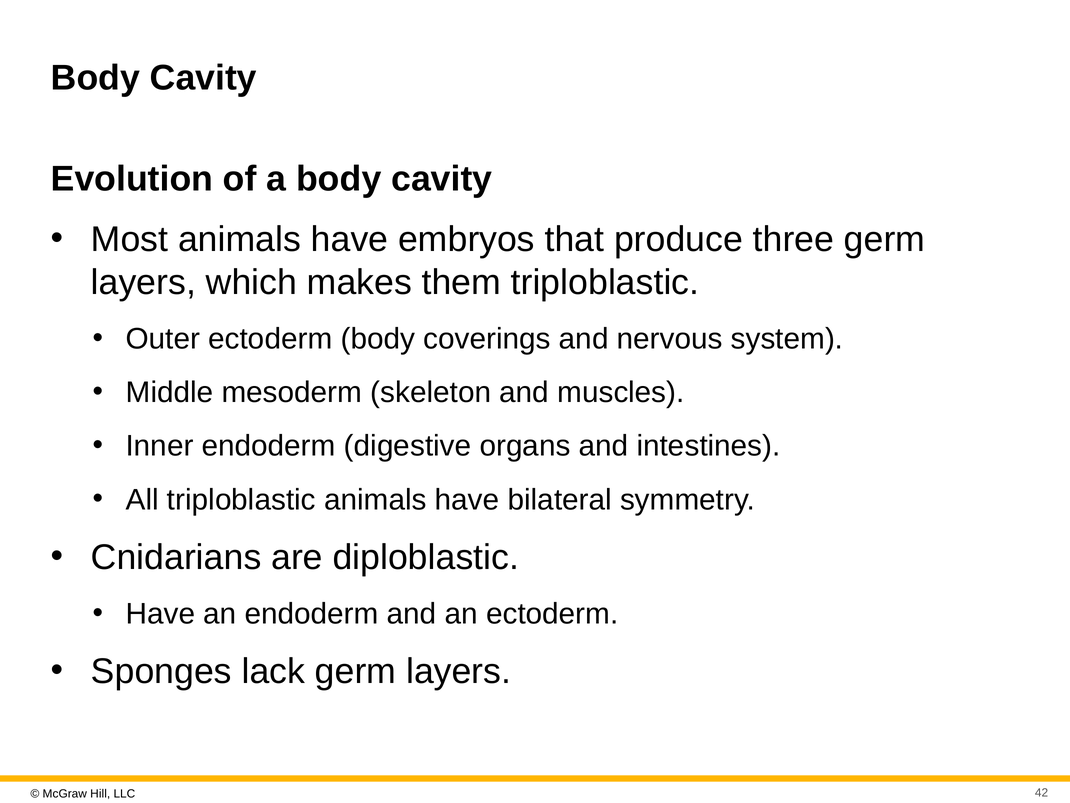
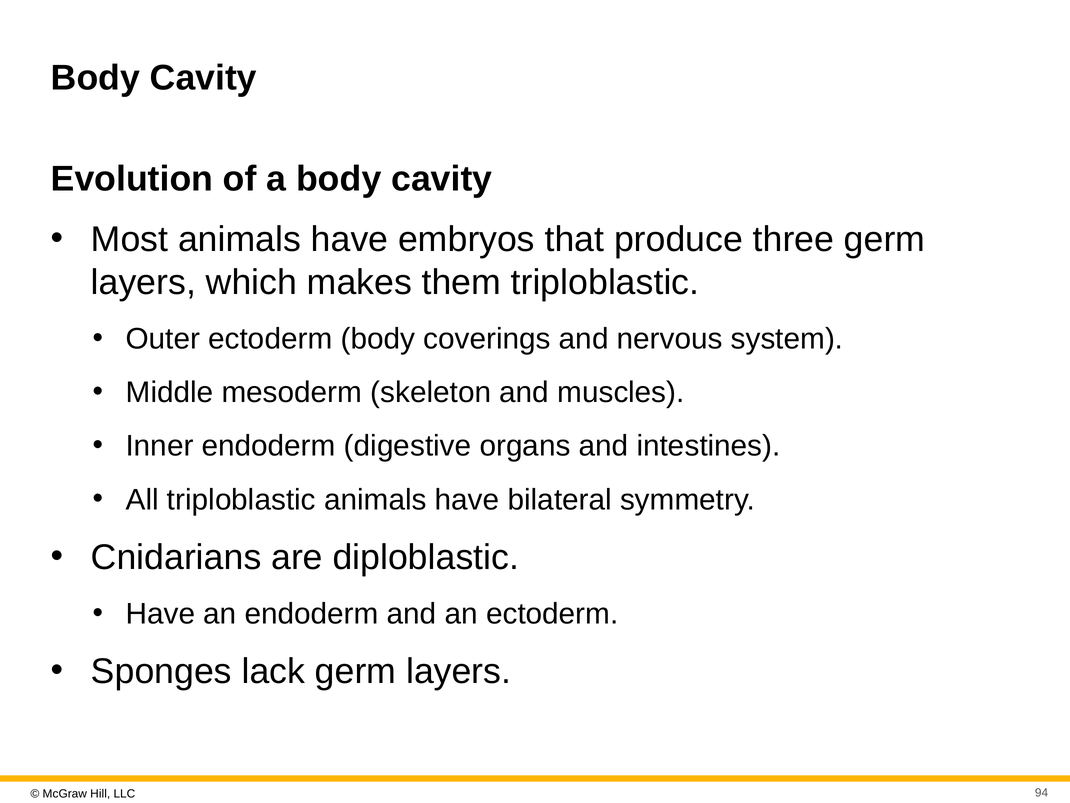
42: 42 -> 94 (1042, 792)
